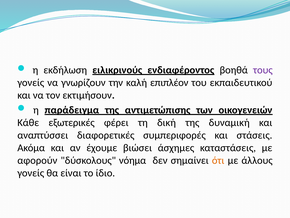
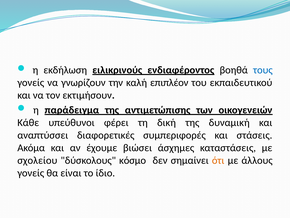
τους colour: purple -> blue (263, 70)
εξωτερικές: εξωτερικές -> υπεύθυνοι (72, 122)
αφορούν: αφορούν -> σχολείου (37, 160)
νόημα: νόημα -> κόσμο (133, 160)
